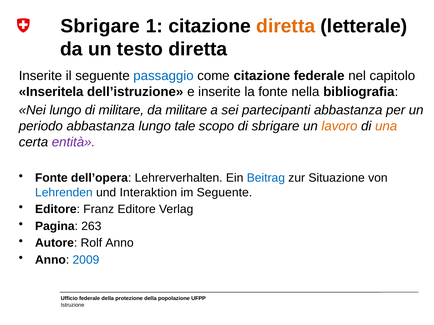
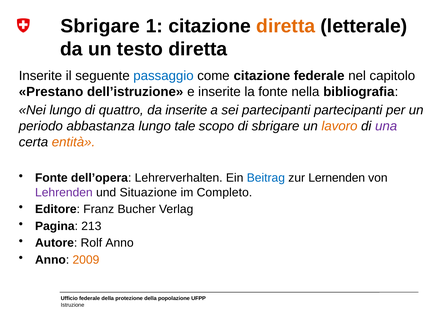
Inseritela: Inseritela -> Prestano (51, 92)
di militare: militare -> quattro (121, 110)
da militare: militare -> inserite (186, 110)
partecipanti abbastanza: abbastanza -> partecipanti (348, 110)
una colour: orange -> purple (386, 126)
entità colour: purple -> orange (73, 142)
Situazione: Situazione -> Lernenden (337, 178)
Lehrenden colour: blue -> purple (64, 193)
Interaktion: Interaktion -> Situazione (148, 193)
im Seguente: Seguente -> Completo (224, 193)
Franz Editore: Editore -> Bucher (137, 210)
263: 263 -> 213 (91, 227)
2009 colour: blue -> orange (86, 260)
